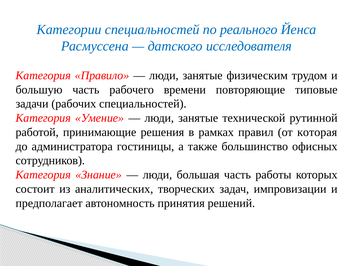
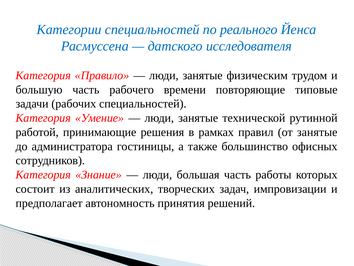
от которая: которая -> занятые (317, 132)
